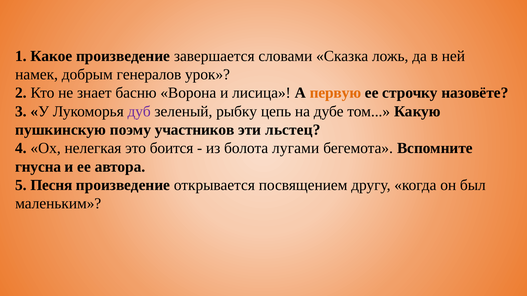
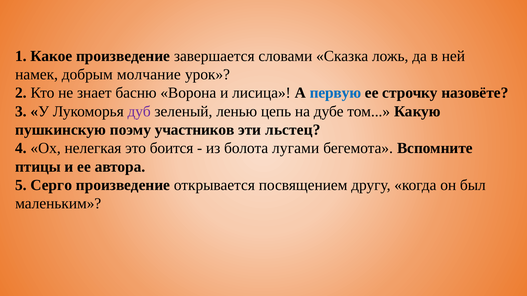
генералов: генералов -> молчание (149, 75)
первую colour: orange -> blue (335, 93)
рыбку: рыбку -> ленью (237, 112)
гнусна: гнусна -> птицы (38, 167)
Песня: Песня -> Серго (51, 185)
